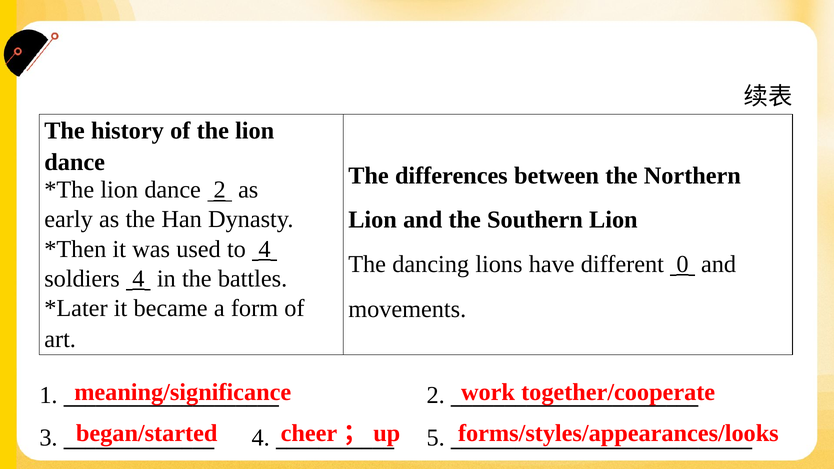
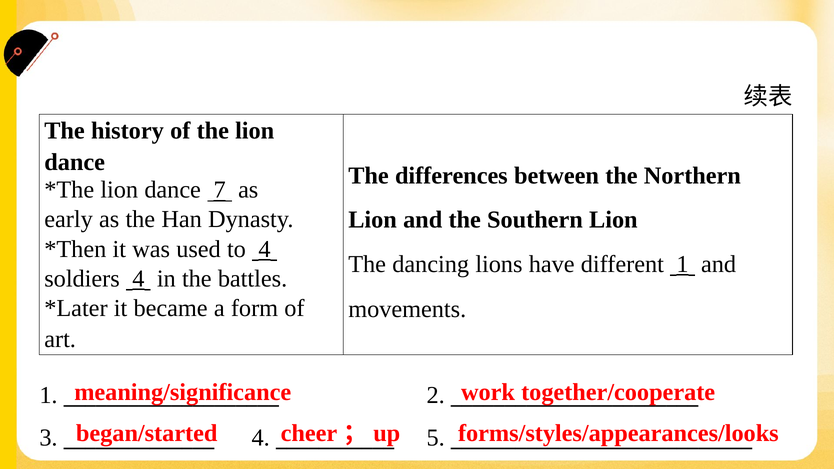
dance 2: 2 -> 7 (220, 190)
different 0: 0 -> 1 (683, 264)
